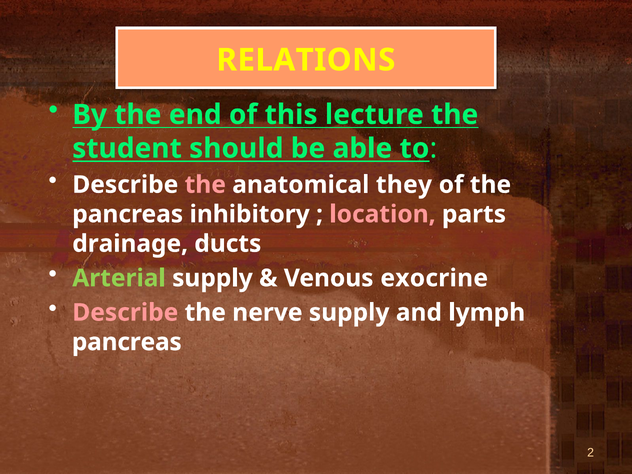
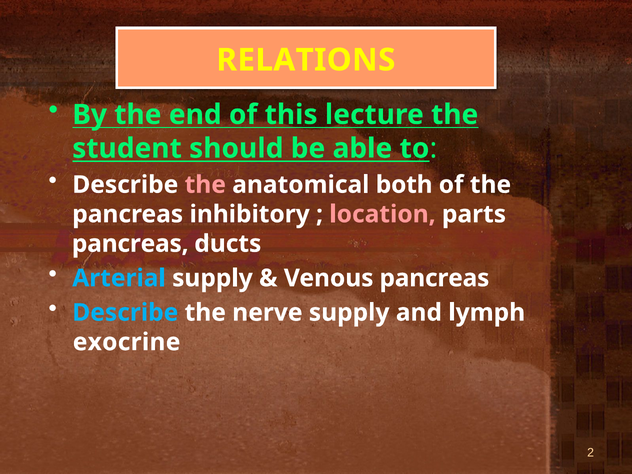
they: they -> both (404, 185)
drainage: drainage -> pancreas (130, 244)
Arterial colour: light green -> light blue (119, 278)
Venous exocrine: exocrine -> pancreas (434, 278)
Describe colour: pink -> light blue (125, 313)
pancreas: pancreas -> exocrine (127, 342)
